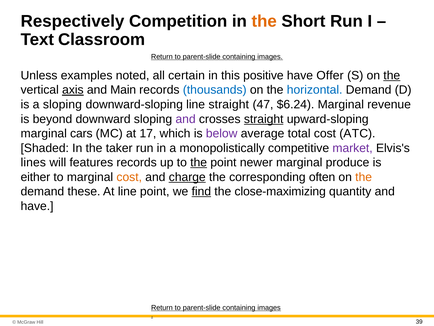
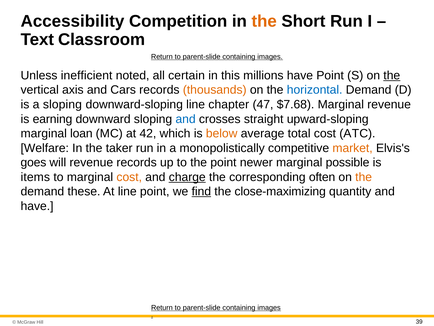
Respectively: Respectively -> Accessibility (72, 21)
examples: examples -> inefficient (87, 75)
positive: positive -> millions (263, 75)
have Offer: Offer -> Point (330, 75)
axis underline: present -> none (73, 90)
Main: Main -> Cars (123, 90)
thousands colour: blue -> orange (215, 90)
line straight: straight -> chapter (229, 104)
$6.24: $6.24 -> $7.68 (296, 104)
beyond: beyond -> earning (53, 119)
and colour: purple -> blue (186, 119)
straight underline: present -> none (264, 119)
cars: cars -> loan (81, 133)
17: 17 -> 42 (148, 133)
below colour: purple -> orange (222, 133)
Shaded: Shaded -> Welfare (45, 148)
market colour: purple -> orange (353, 148)
lines: lines -> goes (33, 162)
will features: features -> revenue (91, 162)
the underline: present -> none (199, 162)
produce: produce -> possible (348, 162)
either: either -> items (35, 177)
